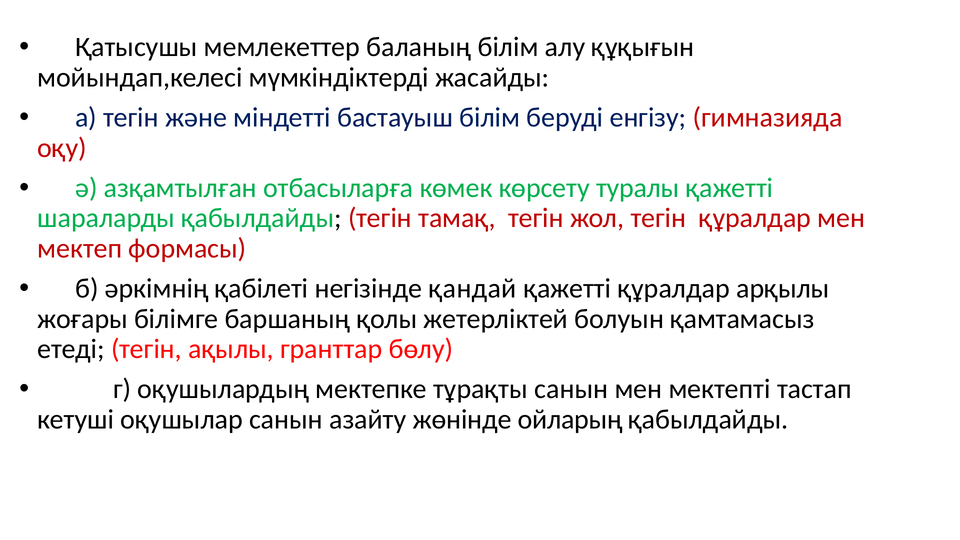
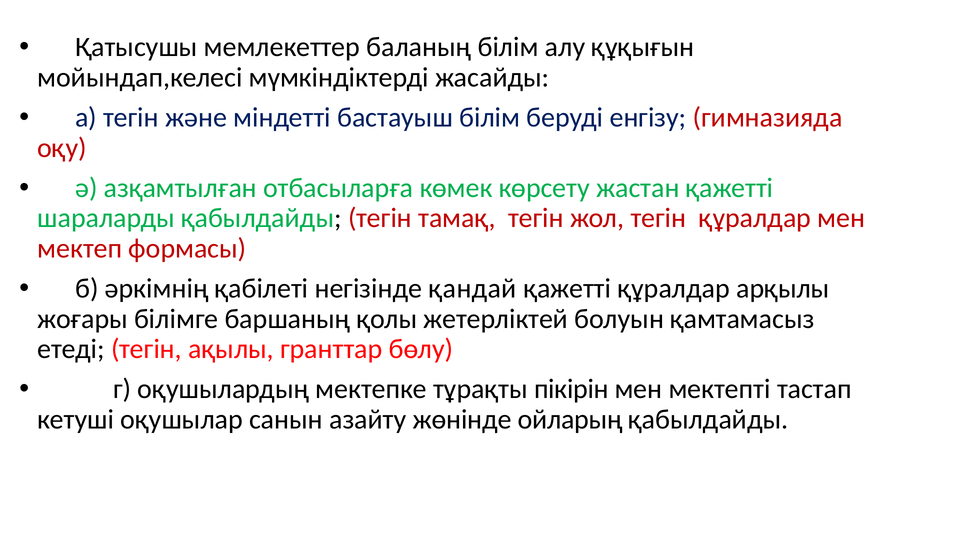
туралы: туралы -> жастан (638, 188)
тұрақты санын: санын -> пікірін (571, 389)
